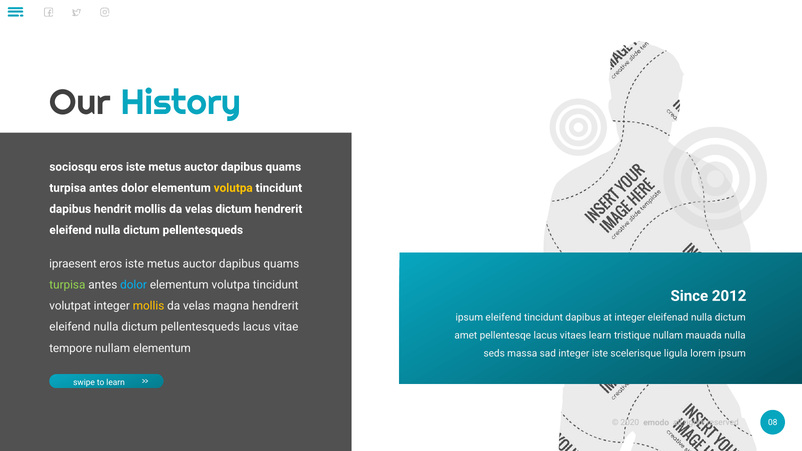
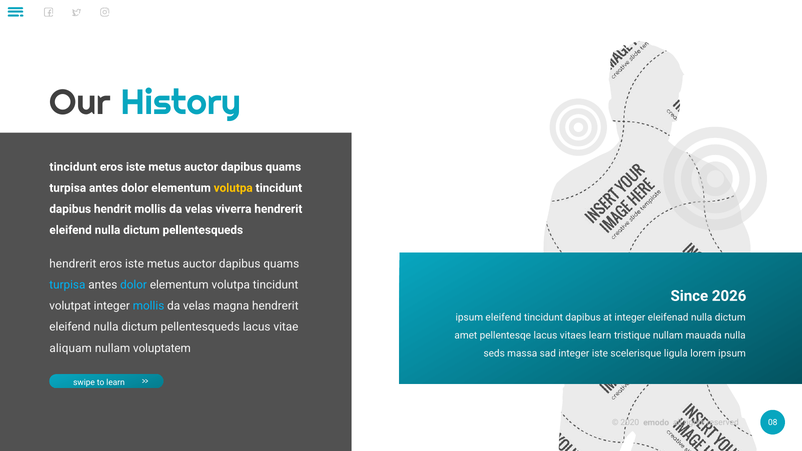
sociosqu: sociosqu -> tincidunt (73, 167)
velas dictum: dictum -> viverra (233, 209)
ipraesent: ipraesent -> hendrerit (73, 264)
turpisa colour: light green -> light blue (67, 285)
2012: 2012 -> 2026 (729, 296)
mollis colour: yellow -> light blue (149, 306)
tempore: tempore -> aliquam (71, 348)
nullam elementum: elementum -> voluptatem (162, 348)
